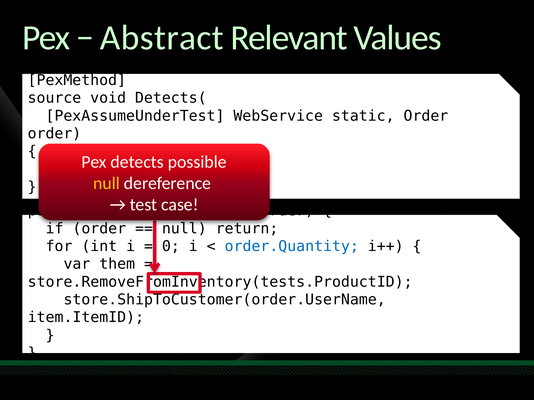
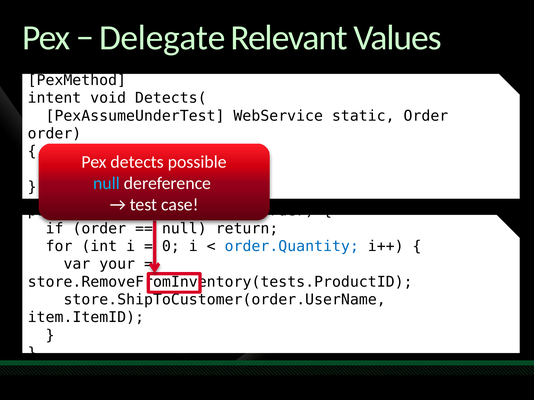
Abstract: Abstract -> Delegate (162, 38)
source: source -> intent (54, 98)
null colour: yellow -> light blue (107, 183)
them: them -> your (117, 264)
